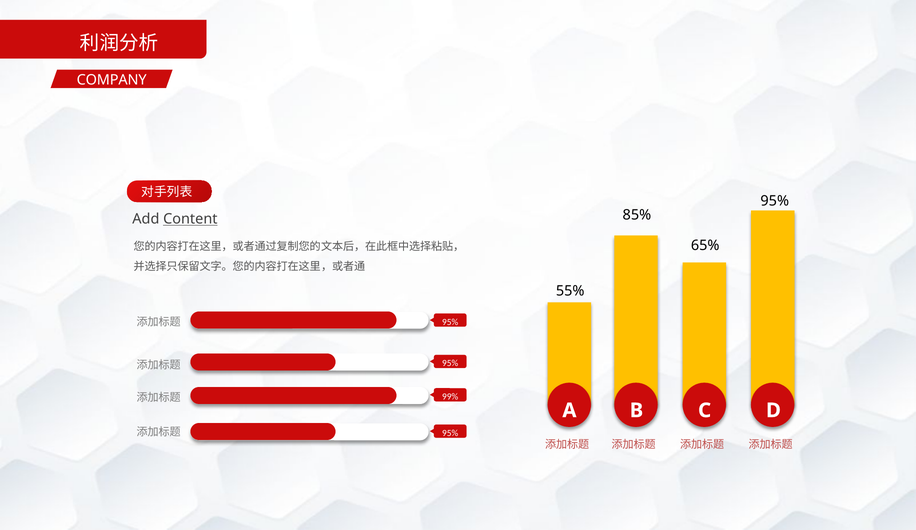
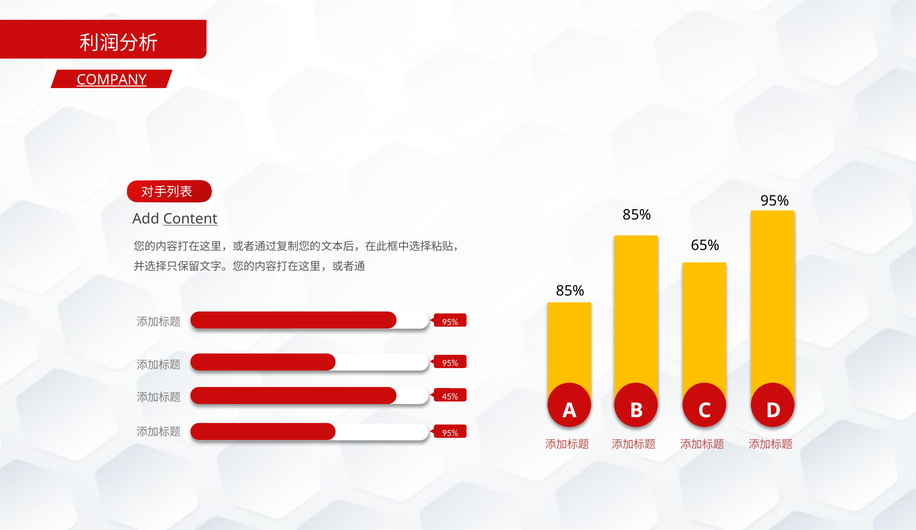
COMPANY underline: none -> present (112, 80)
55%: 55% -> 85% (570, 291)
99%: 99% -> 45% (450, 397)
